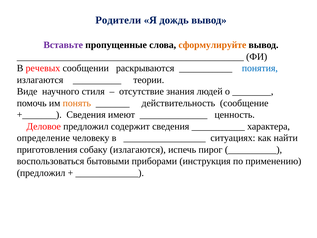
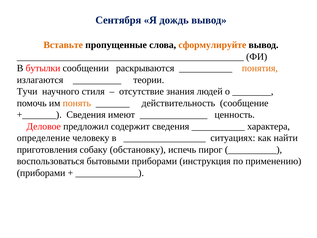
Родители: Родители -> Сентября (118, 20)
Вставьте colour: purple -> orange (63, 45)
речевых: речевых -> бутылки (43, 68)
понятия colour: blue -> orange (260, 68)
Виде: Виде -> Тучи (27, 91)
собаку излагаются: излагаются -> обстановку (138, 150)
предложил: предложил -> приборами (41, 173)
